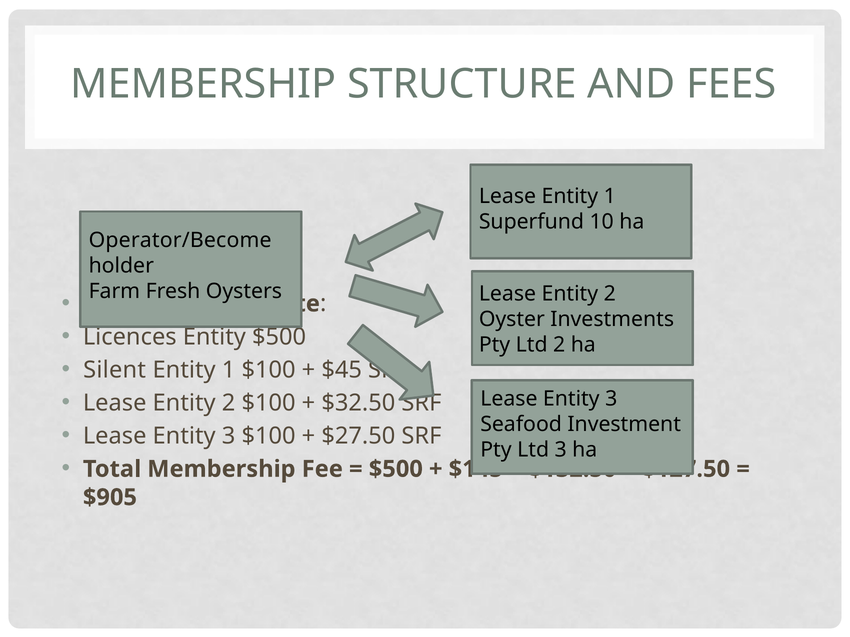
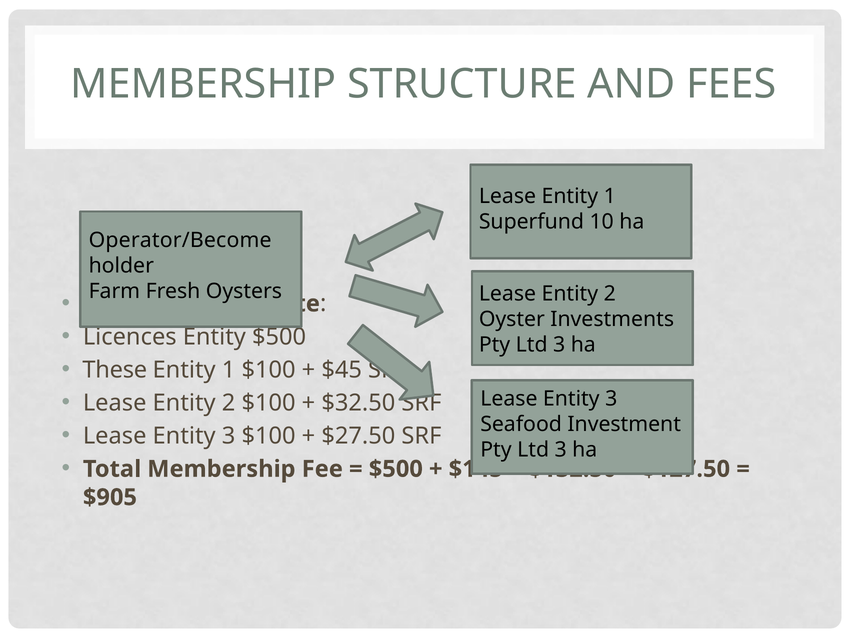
2: 2 -> 3 (559, 345)
Silent: Silent -> These (115, 370)
